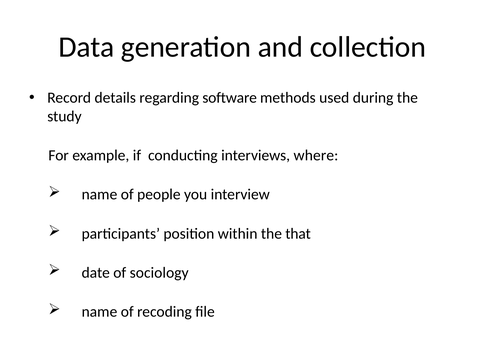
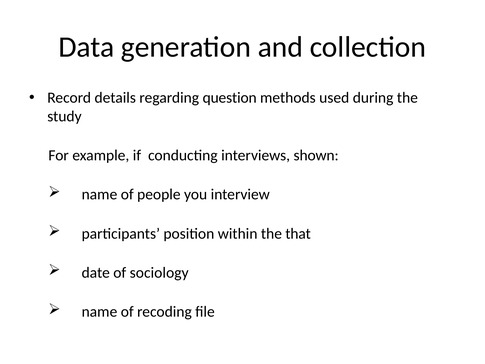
software: software -> question (230, 98)
where: where -> shown (316, 155)
